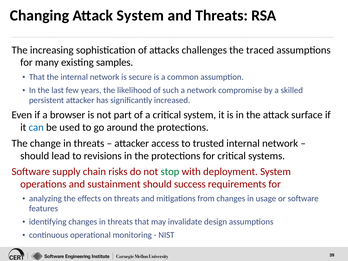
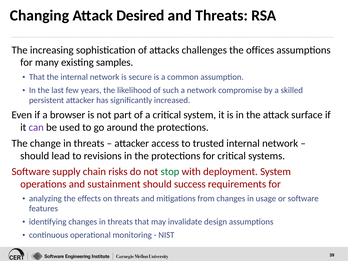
Attack System: System -> Desired (140, 15)
traced: traced -> offices (260, 50)
can colour: blue -> purple (36, 127)
